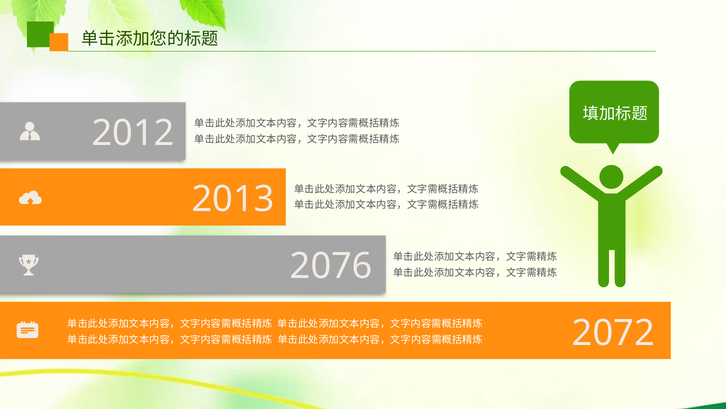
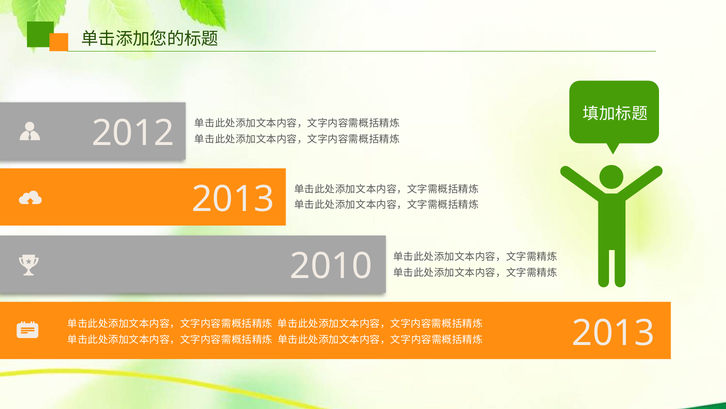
2076: 2076 -> 2010 (331, 266)
2072: 2072 -> 2013 (613, 333)
